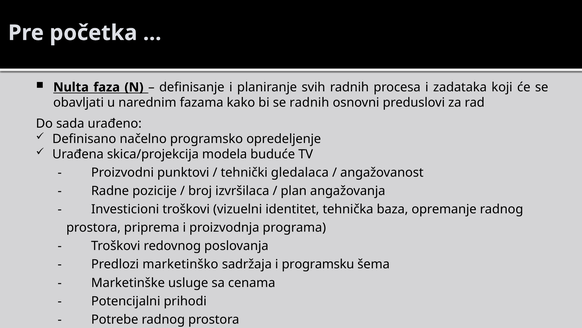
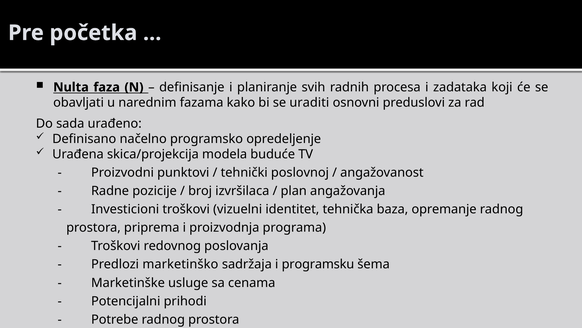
se radnih: radnih -> uraditi (309, 102)
gledalaca: gledalaca -> poslovnoj (300, 172)
